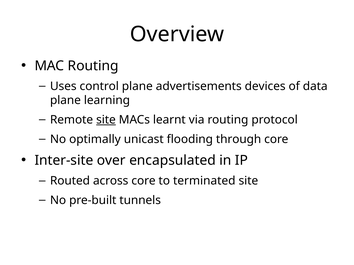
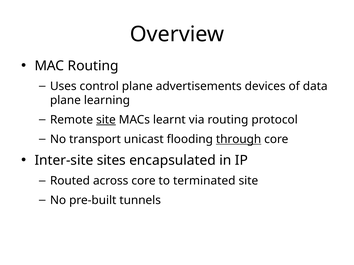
optimally: optimally -> transport (95, 139)
through underline: none -> present (239, 139)
over: over -> sites (111, 161)
